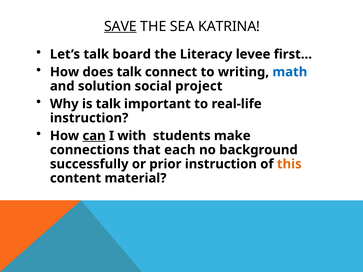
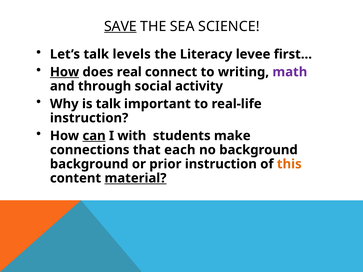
KATRINA: KATRINA -> SCIENCE (229, 26)
board: board -> levels (132, 54)
How underline: none -> present (65, 72)
does talk: talk -> real (129, 72)
math colour: blue -> purple (290, 72)
solution: solution -> through (105, 86)
project: project -> activity (199, 86)
successfully: successfully -> background (89, 164)
material underline: none -> present (136, 178)
